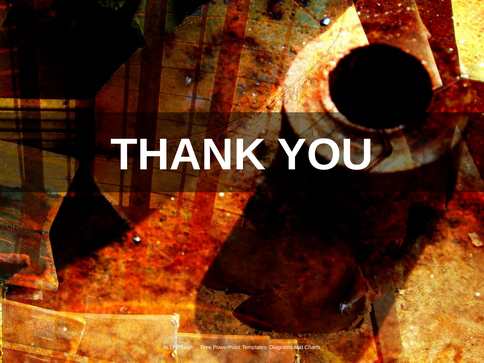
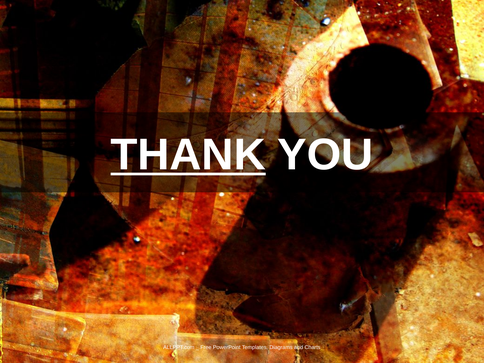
THANK underline: none -> present (188, 155)
